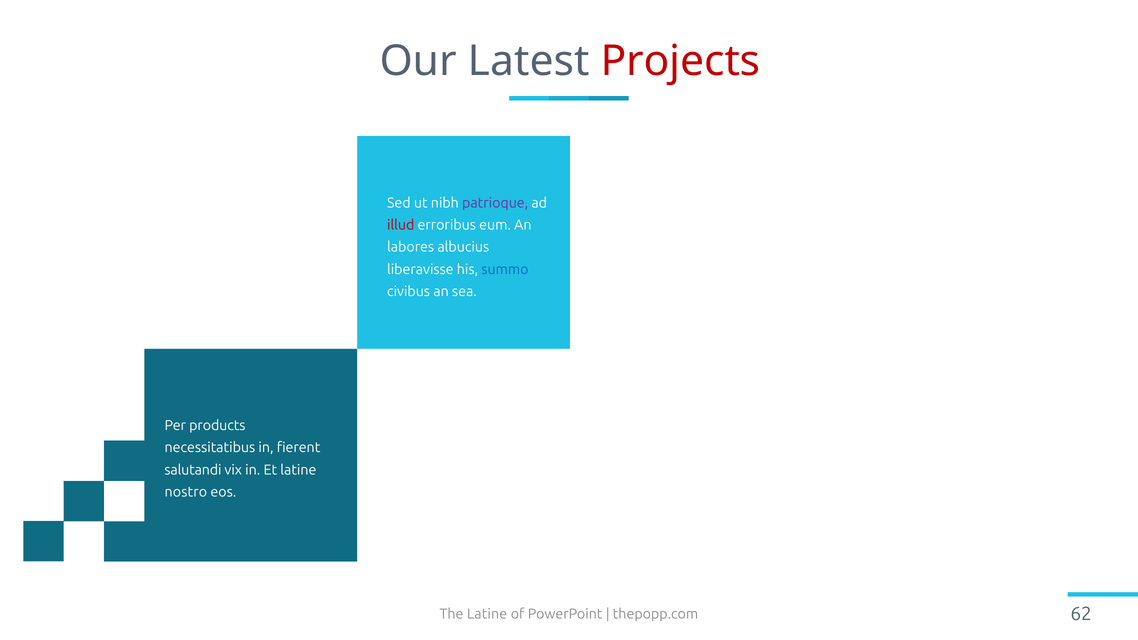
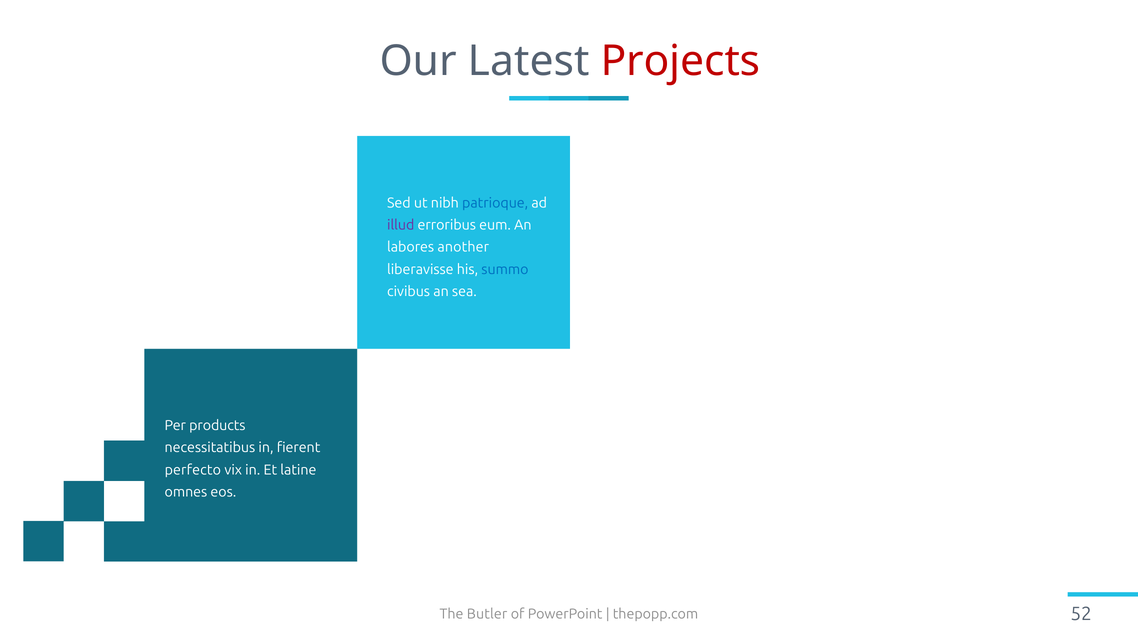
patrioque colour: purple -> blue (495, 203)
illud colour: red -> purple (401, 225)
albucius: albucius -> another (463, 247)
salutandi: salutandi -> perfecto (193, 470)
nostro: nostro -> omnes (186, 492)
The Latine: Latine -> Butler (487, 614)
62: 62 -> 52 (1081, 614)
